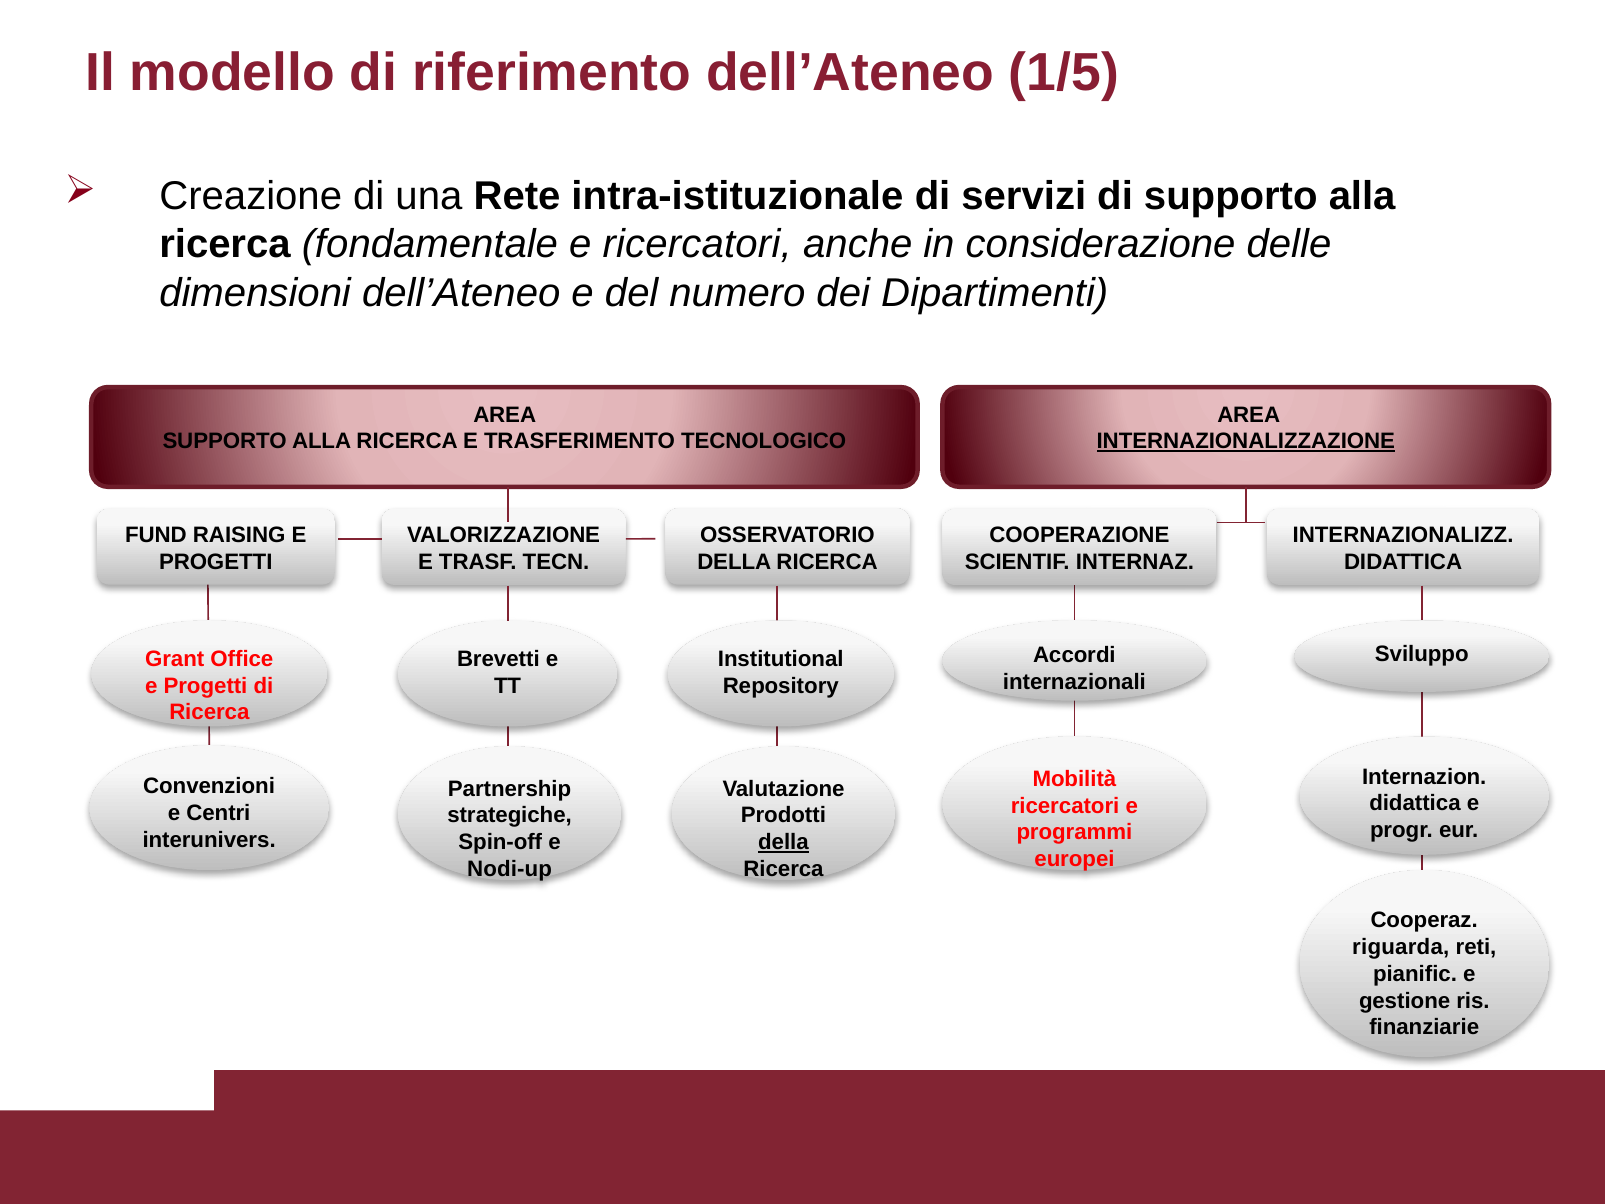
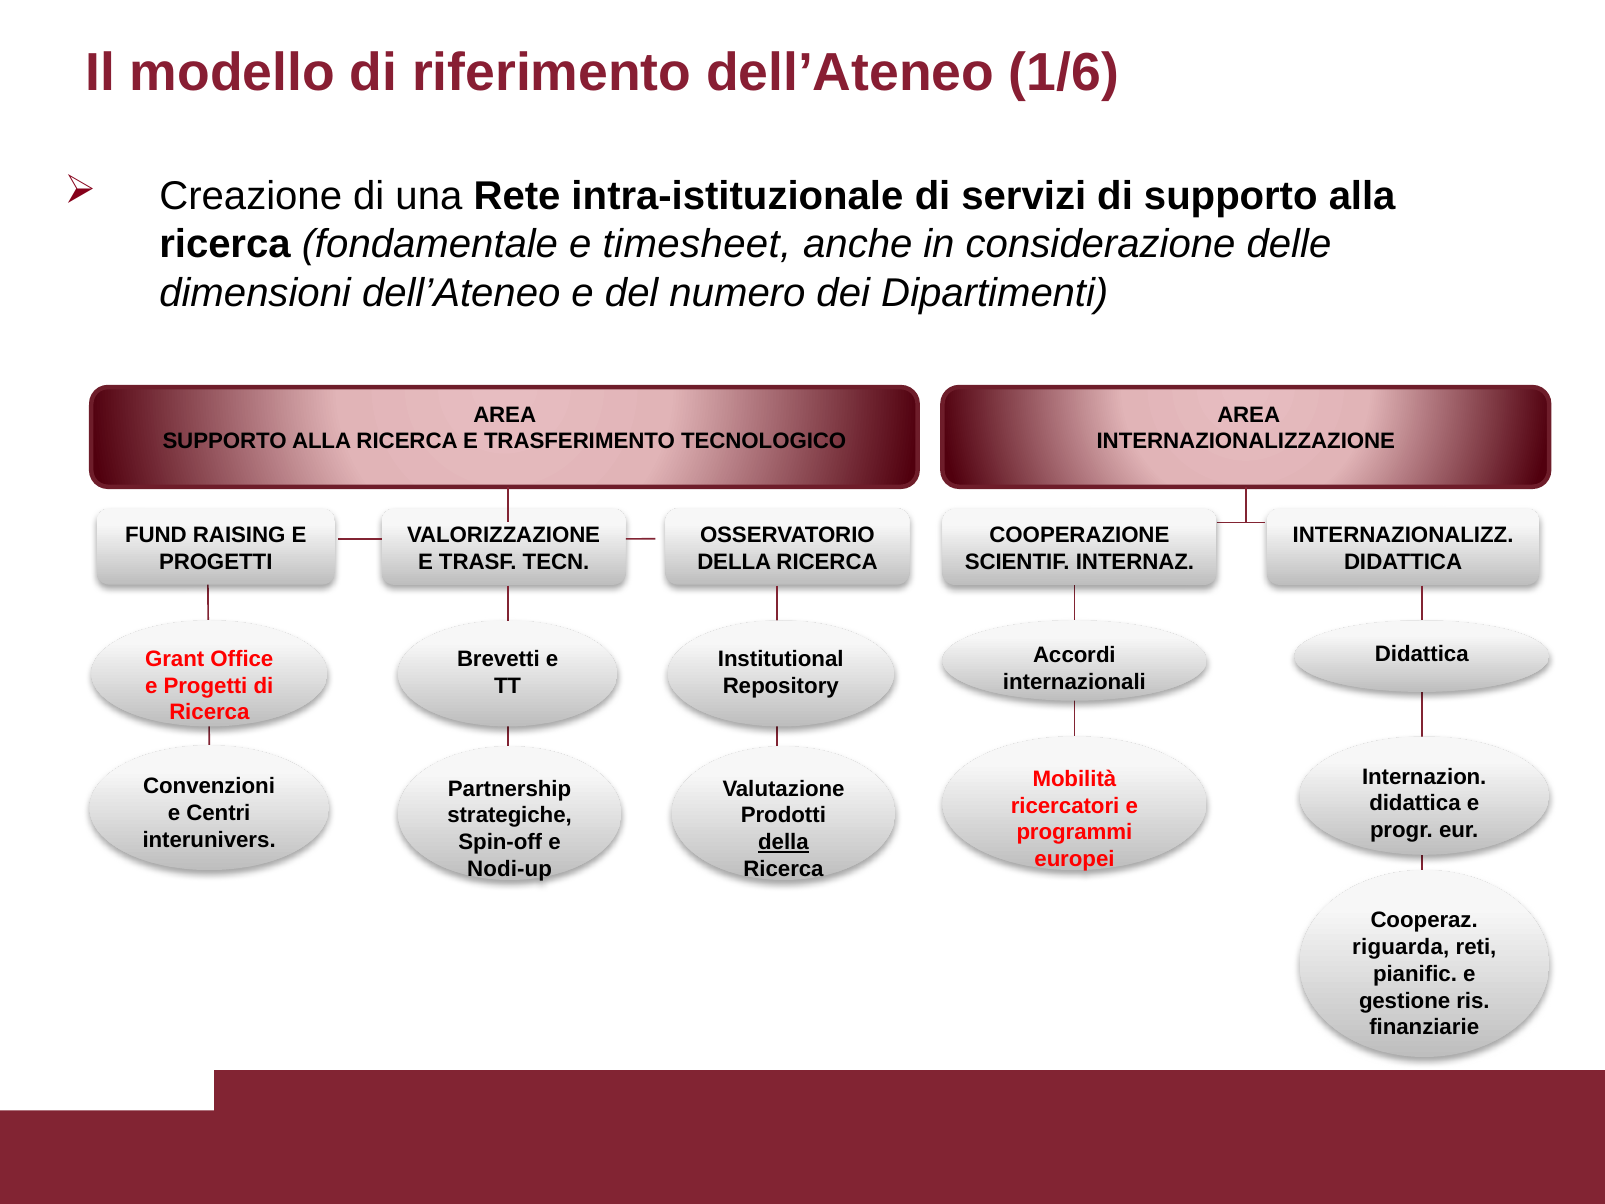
1/5: 1/5 -> 1/6 (1064, 73)
e ricercatori: ricercatori -> timesheet (697, 245)
INTERNAZIONALIZZAZIONE underline: present -> none (1246, 441)
Sviluppo: Sviluppo -> Didattica (1422, 654)
